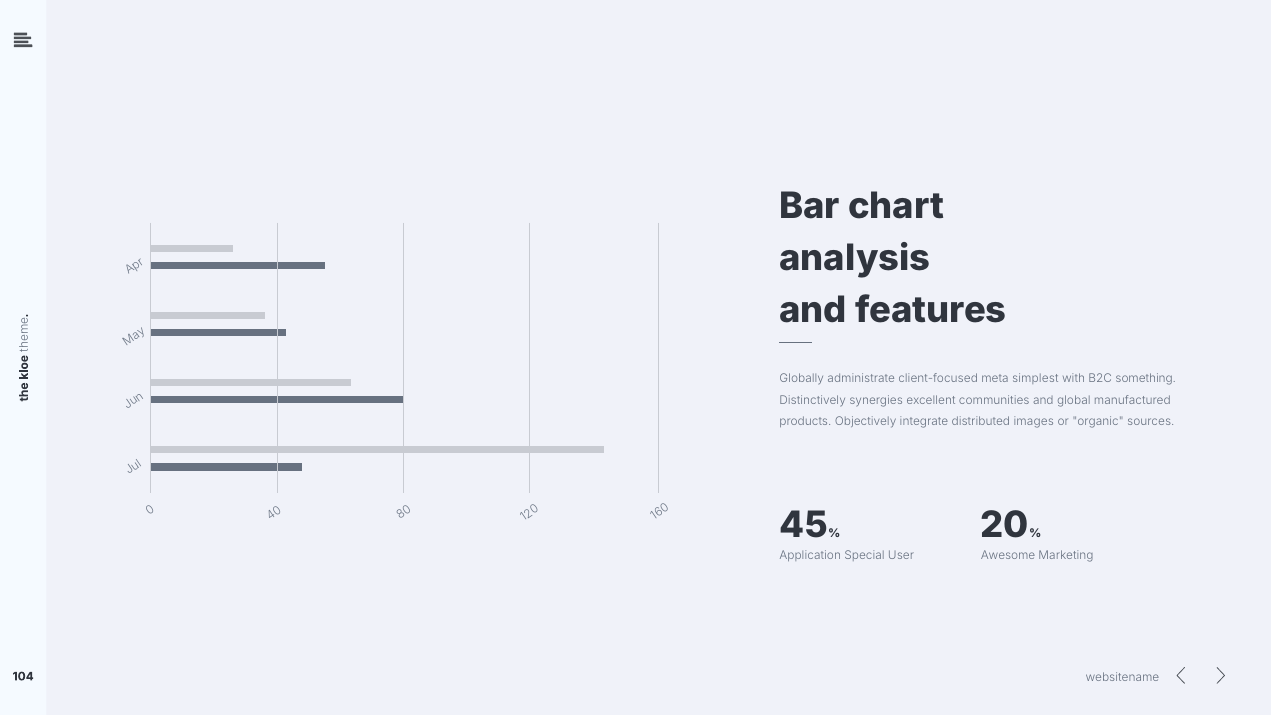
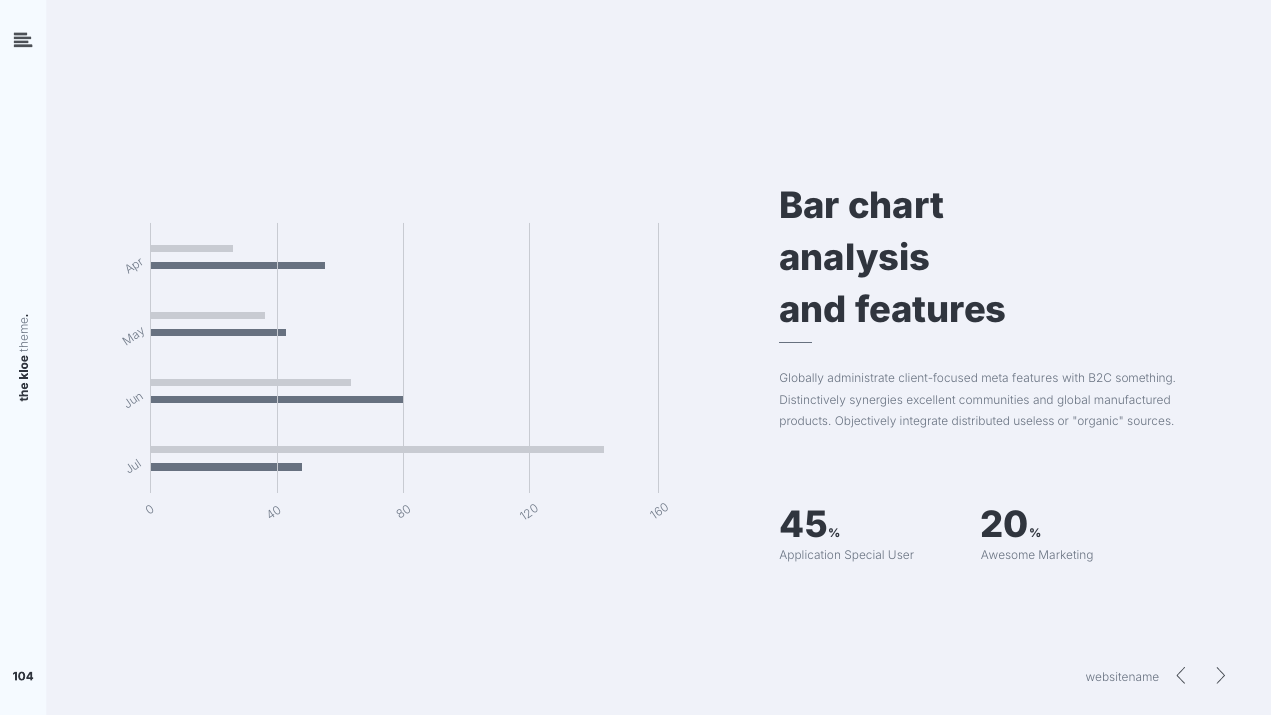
meta simplest: simplest -> features (1035, 379)
images: images -> useless (1034, 422)
